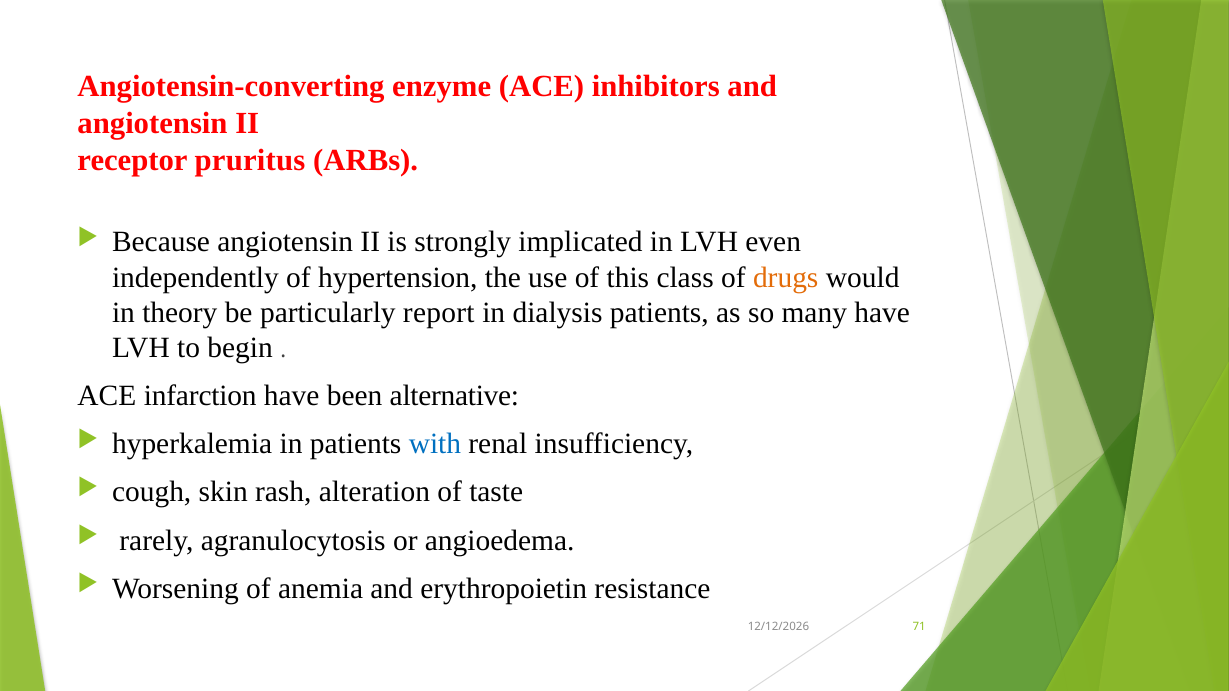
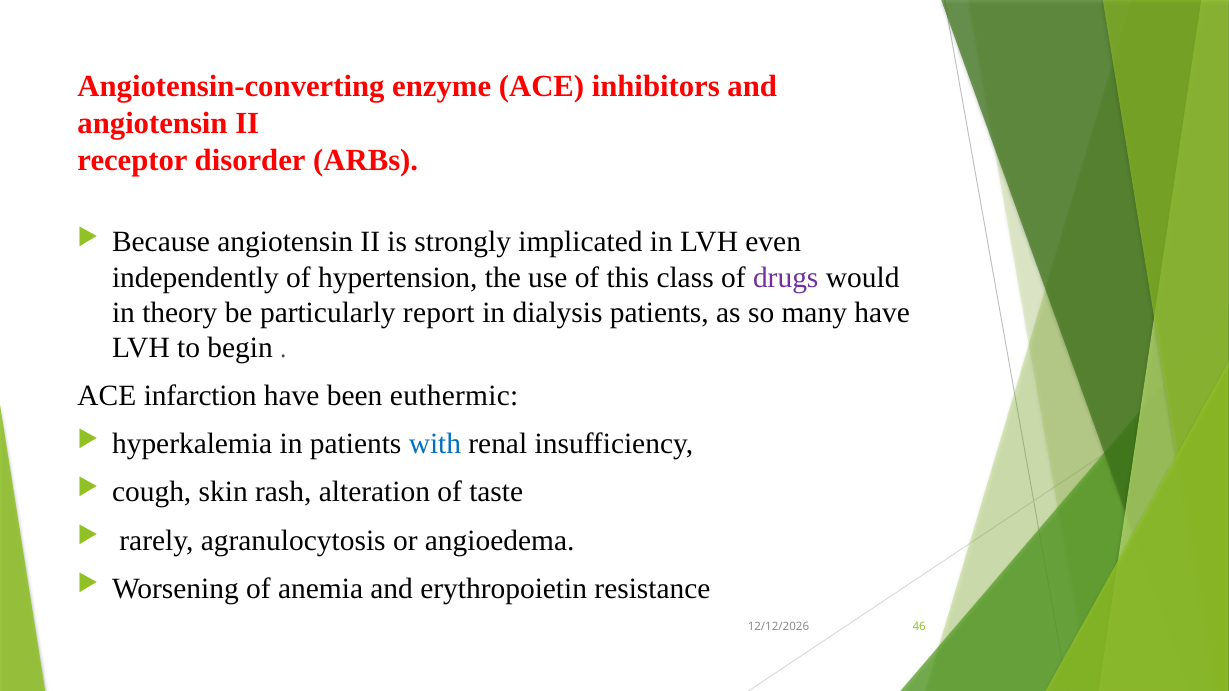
pruritus: pruritus -> disorder (250, 160)
drugs colour: orange -> purple (786, 277)
alternative: alternative -> euthermic (454, 396)
71: 71 -> 46 (919, 627)
